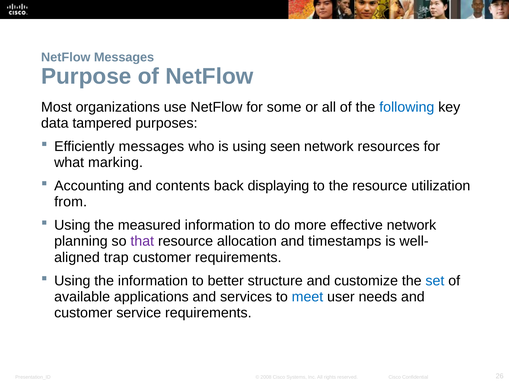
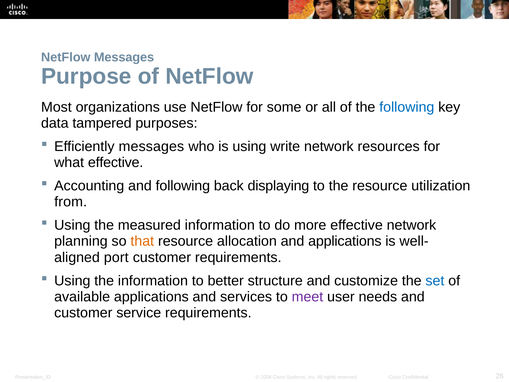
seen: seen -> write (285, 146)
what marking: marking -> effective (116, 162)
and contents: contents -> following (183, 186)
that colour: purple -> orange (142, 241)
and timestamps: timestamps -> applications (345, 241)
trap: trap -> port (116, 257)
meet colour: blue -> purple (307, 297)
